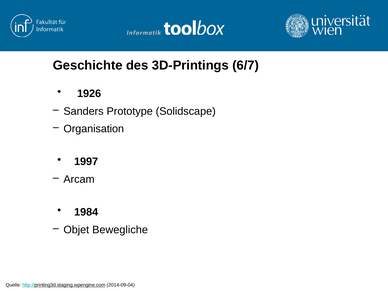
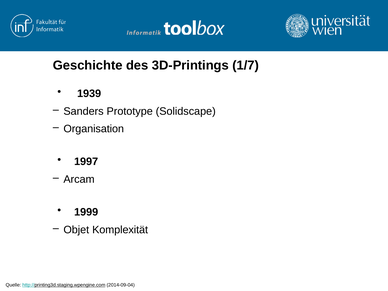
6/7: 6/7 -> 1/7 (246, 65)
1926: 1926 -> 1939 (89, 94)
1984: 1984 -> 1999 (86, 212)
Bewegliche: Bewegliche -> Komplexität (120, 230)
